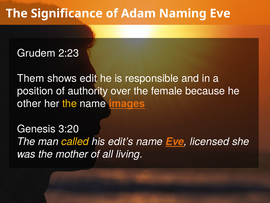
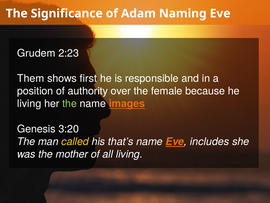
edit: edit -> first (88, 78)
other: other -> living (29, 103)
the colour: yellow -> light green (70, 103)
edit’s: edit’s -> that’s (121, 141)
licensed: licensed -> includes (210, 141)
